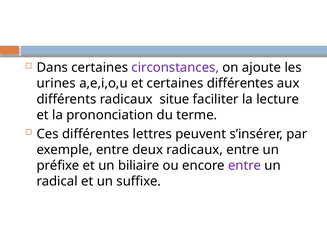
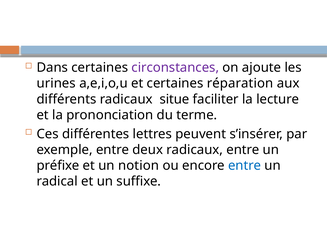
certaines différentes: différentes -> réparation (240, 83)
biliaire: biliaire -> notion (139, 166)
entre colour: purple -> blue (245, 166)
